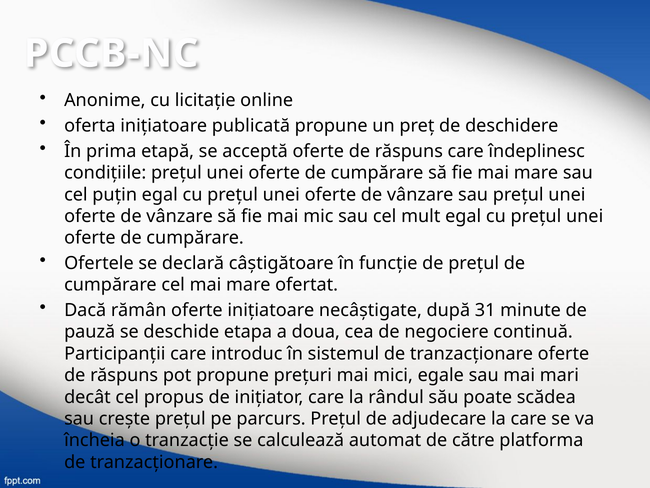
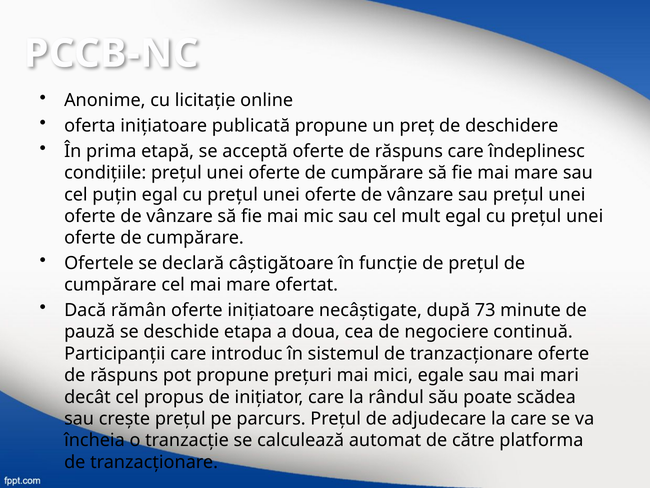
31: 31 -> 73 (485, 310)
